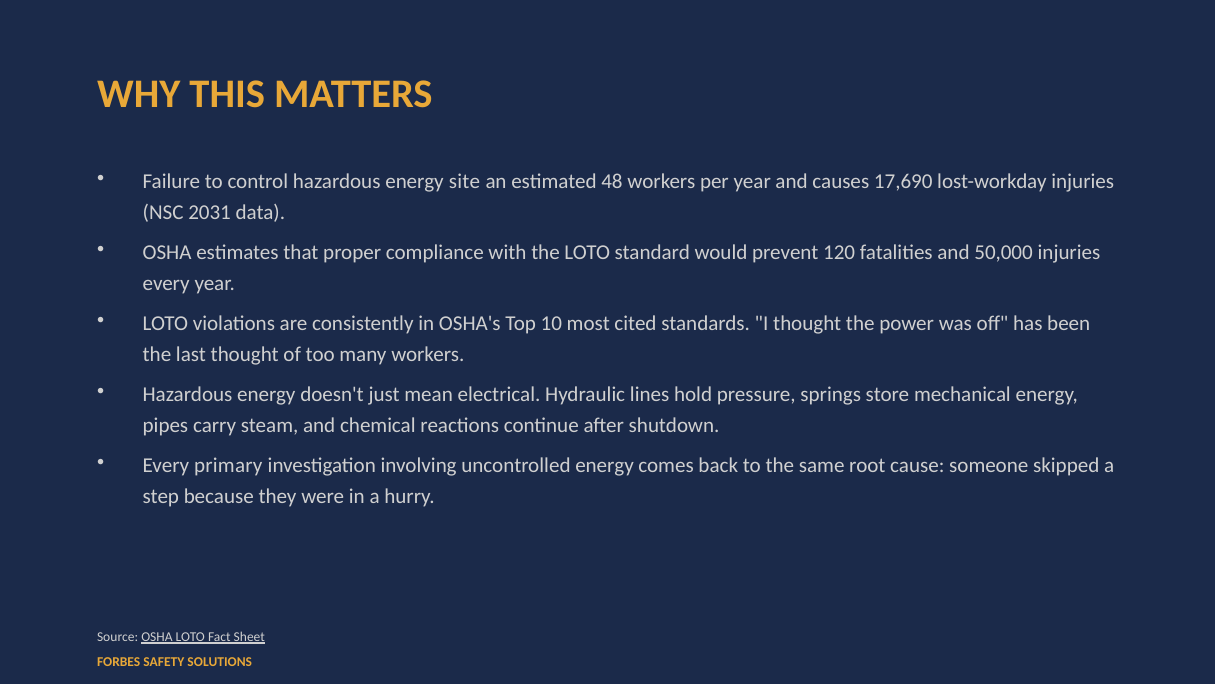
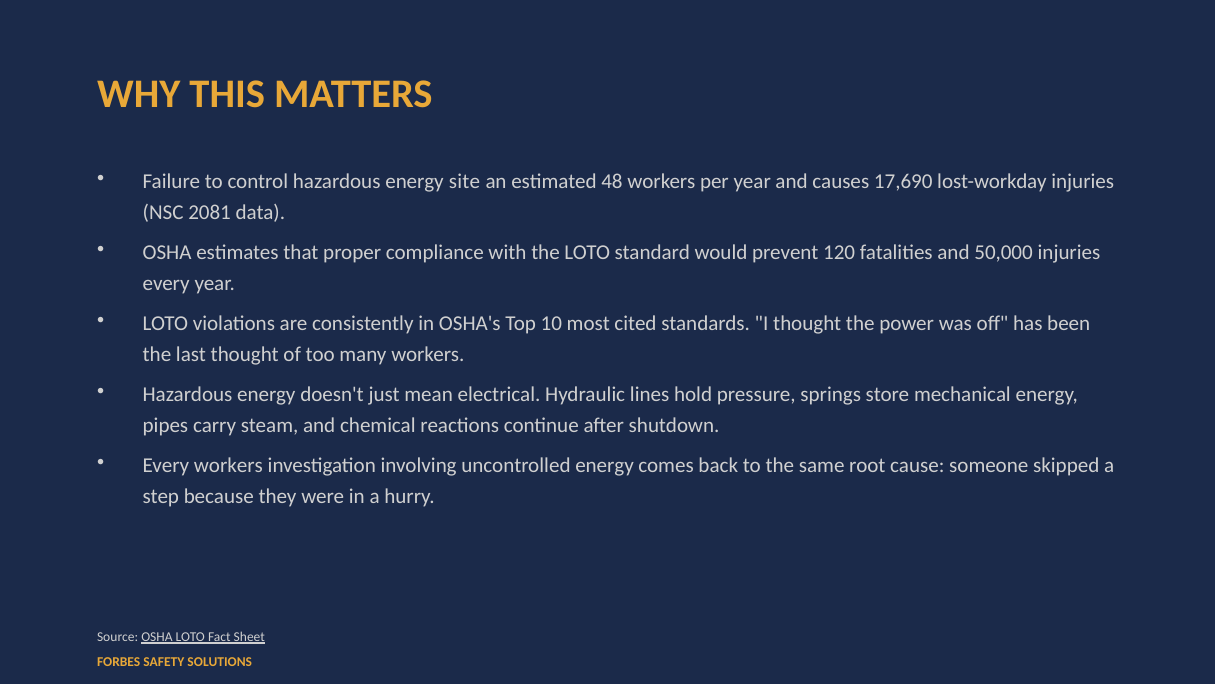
2031: 2031 -> 2081 (210, 212)
Every primary: primary -> workers (228, 465)
